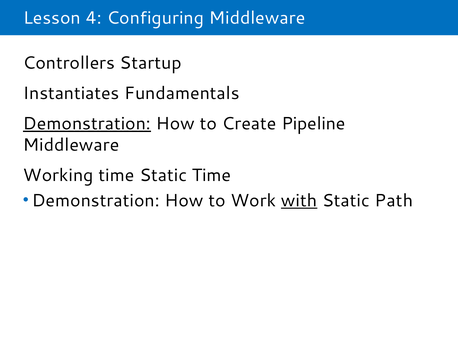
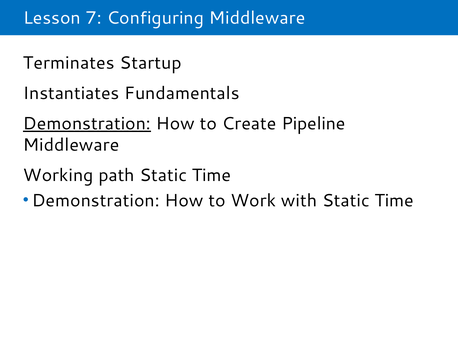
4: 4 -> 7 (94, 18)
Controllers: Controllers -> Terminates (69, 63)
Working time: time -> path (117, 176)
with underline: present -> none (299, 201)
Path: Path -> Time (394, 201)
